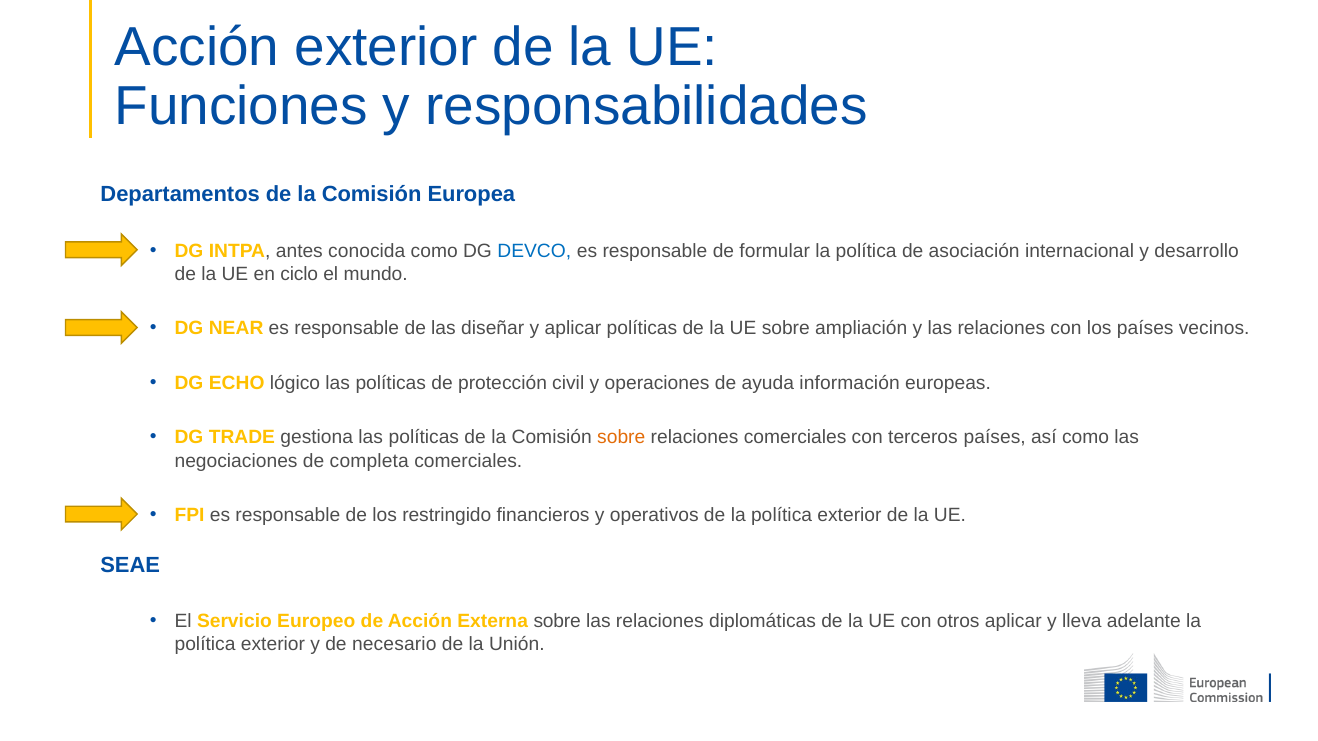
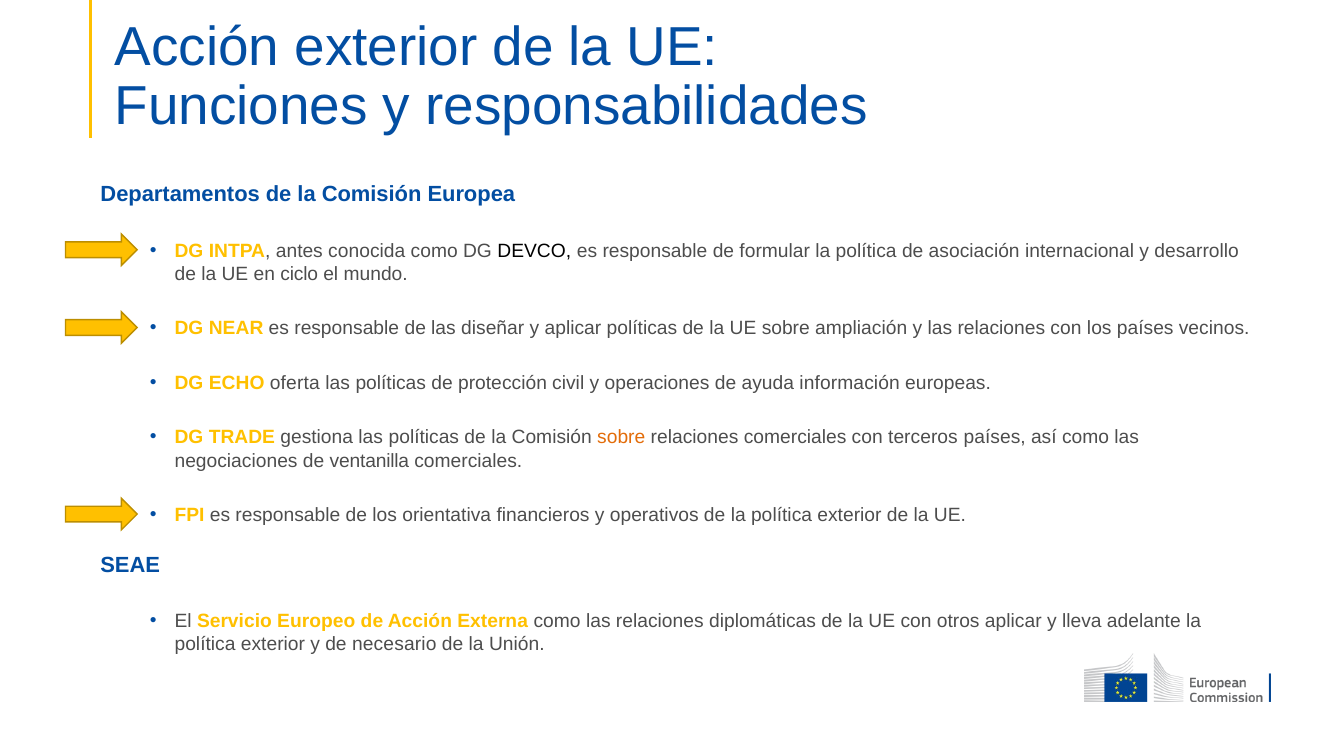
DEVCO colour: blue -> black (534, 251)
lógico: lógico -> oferta (295, 383)
completa: completa -> ventanilla (369, 461)
restringido: restringido -> orientativa (447, 516)
Externa sobre: sobre -> como (557, 621)
